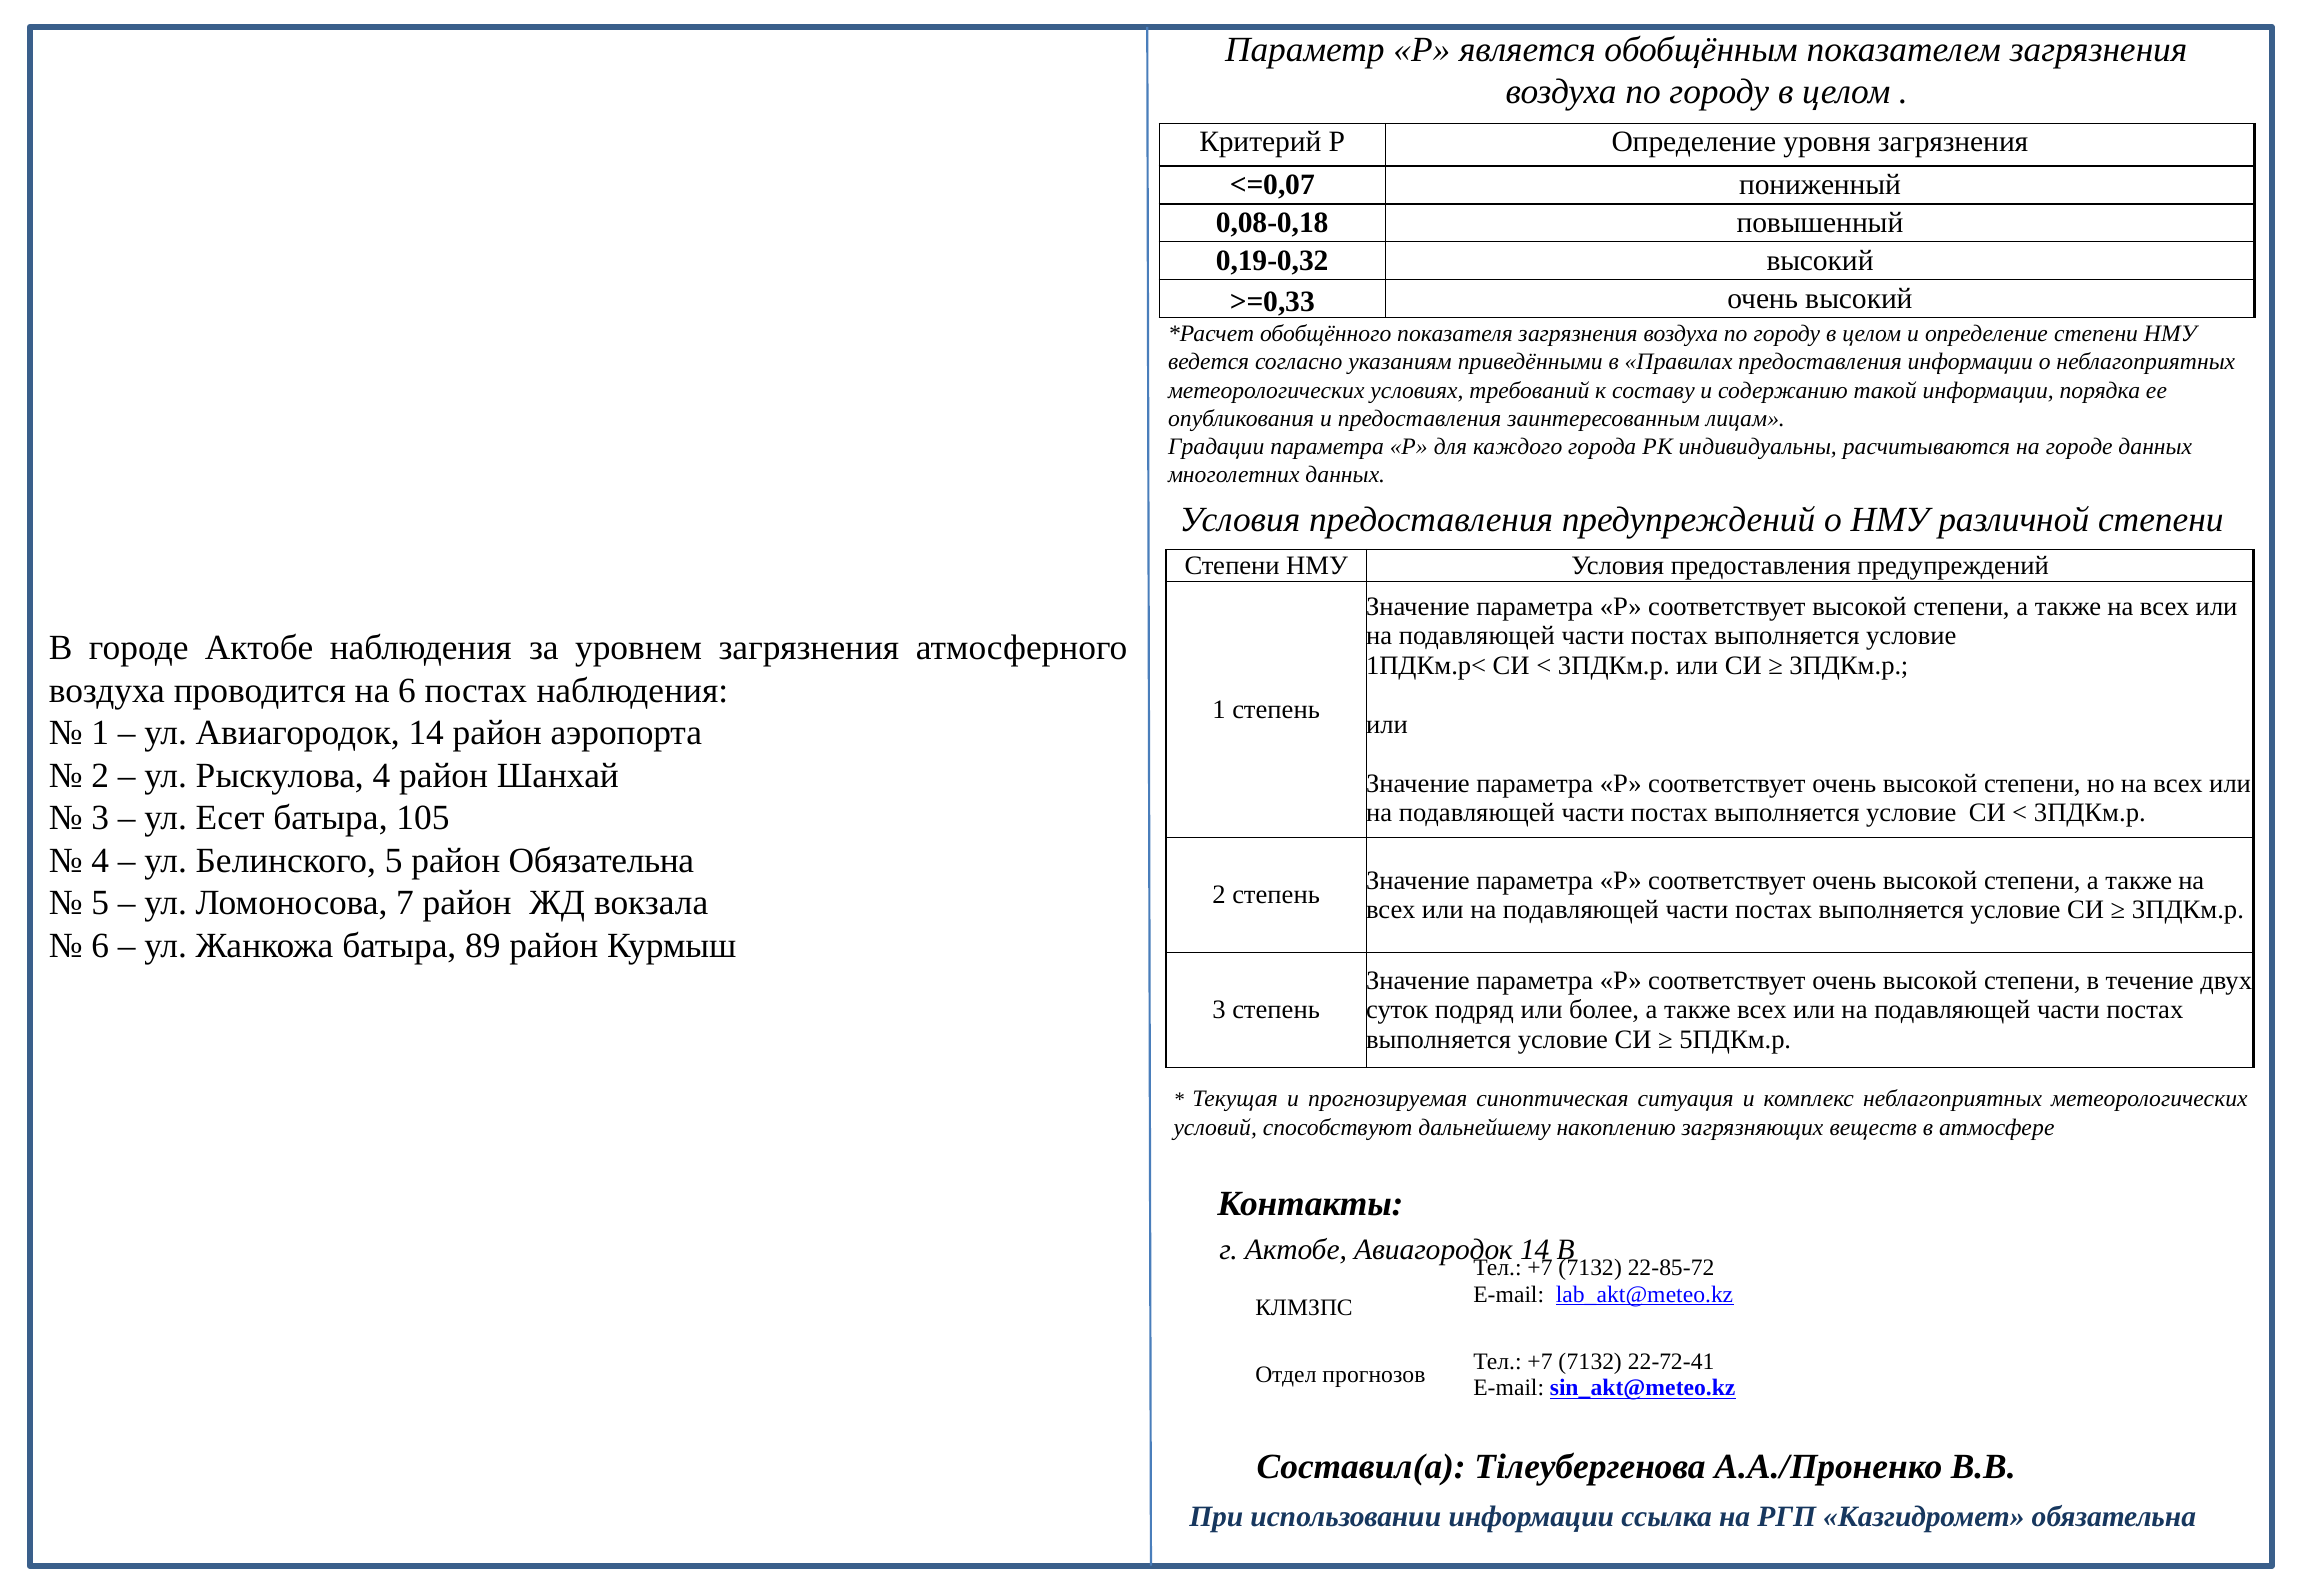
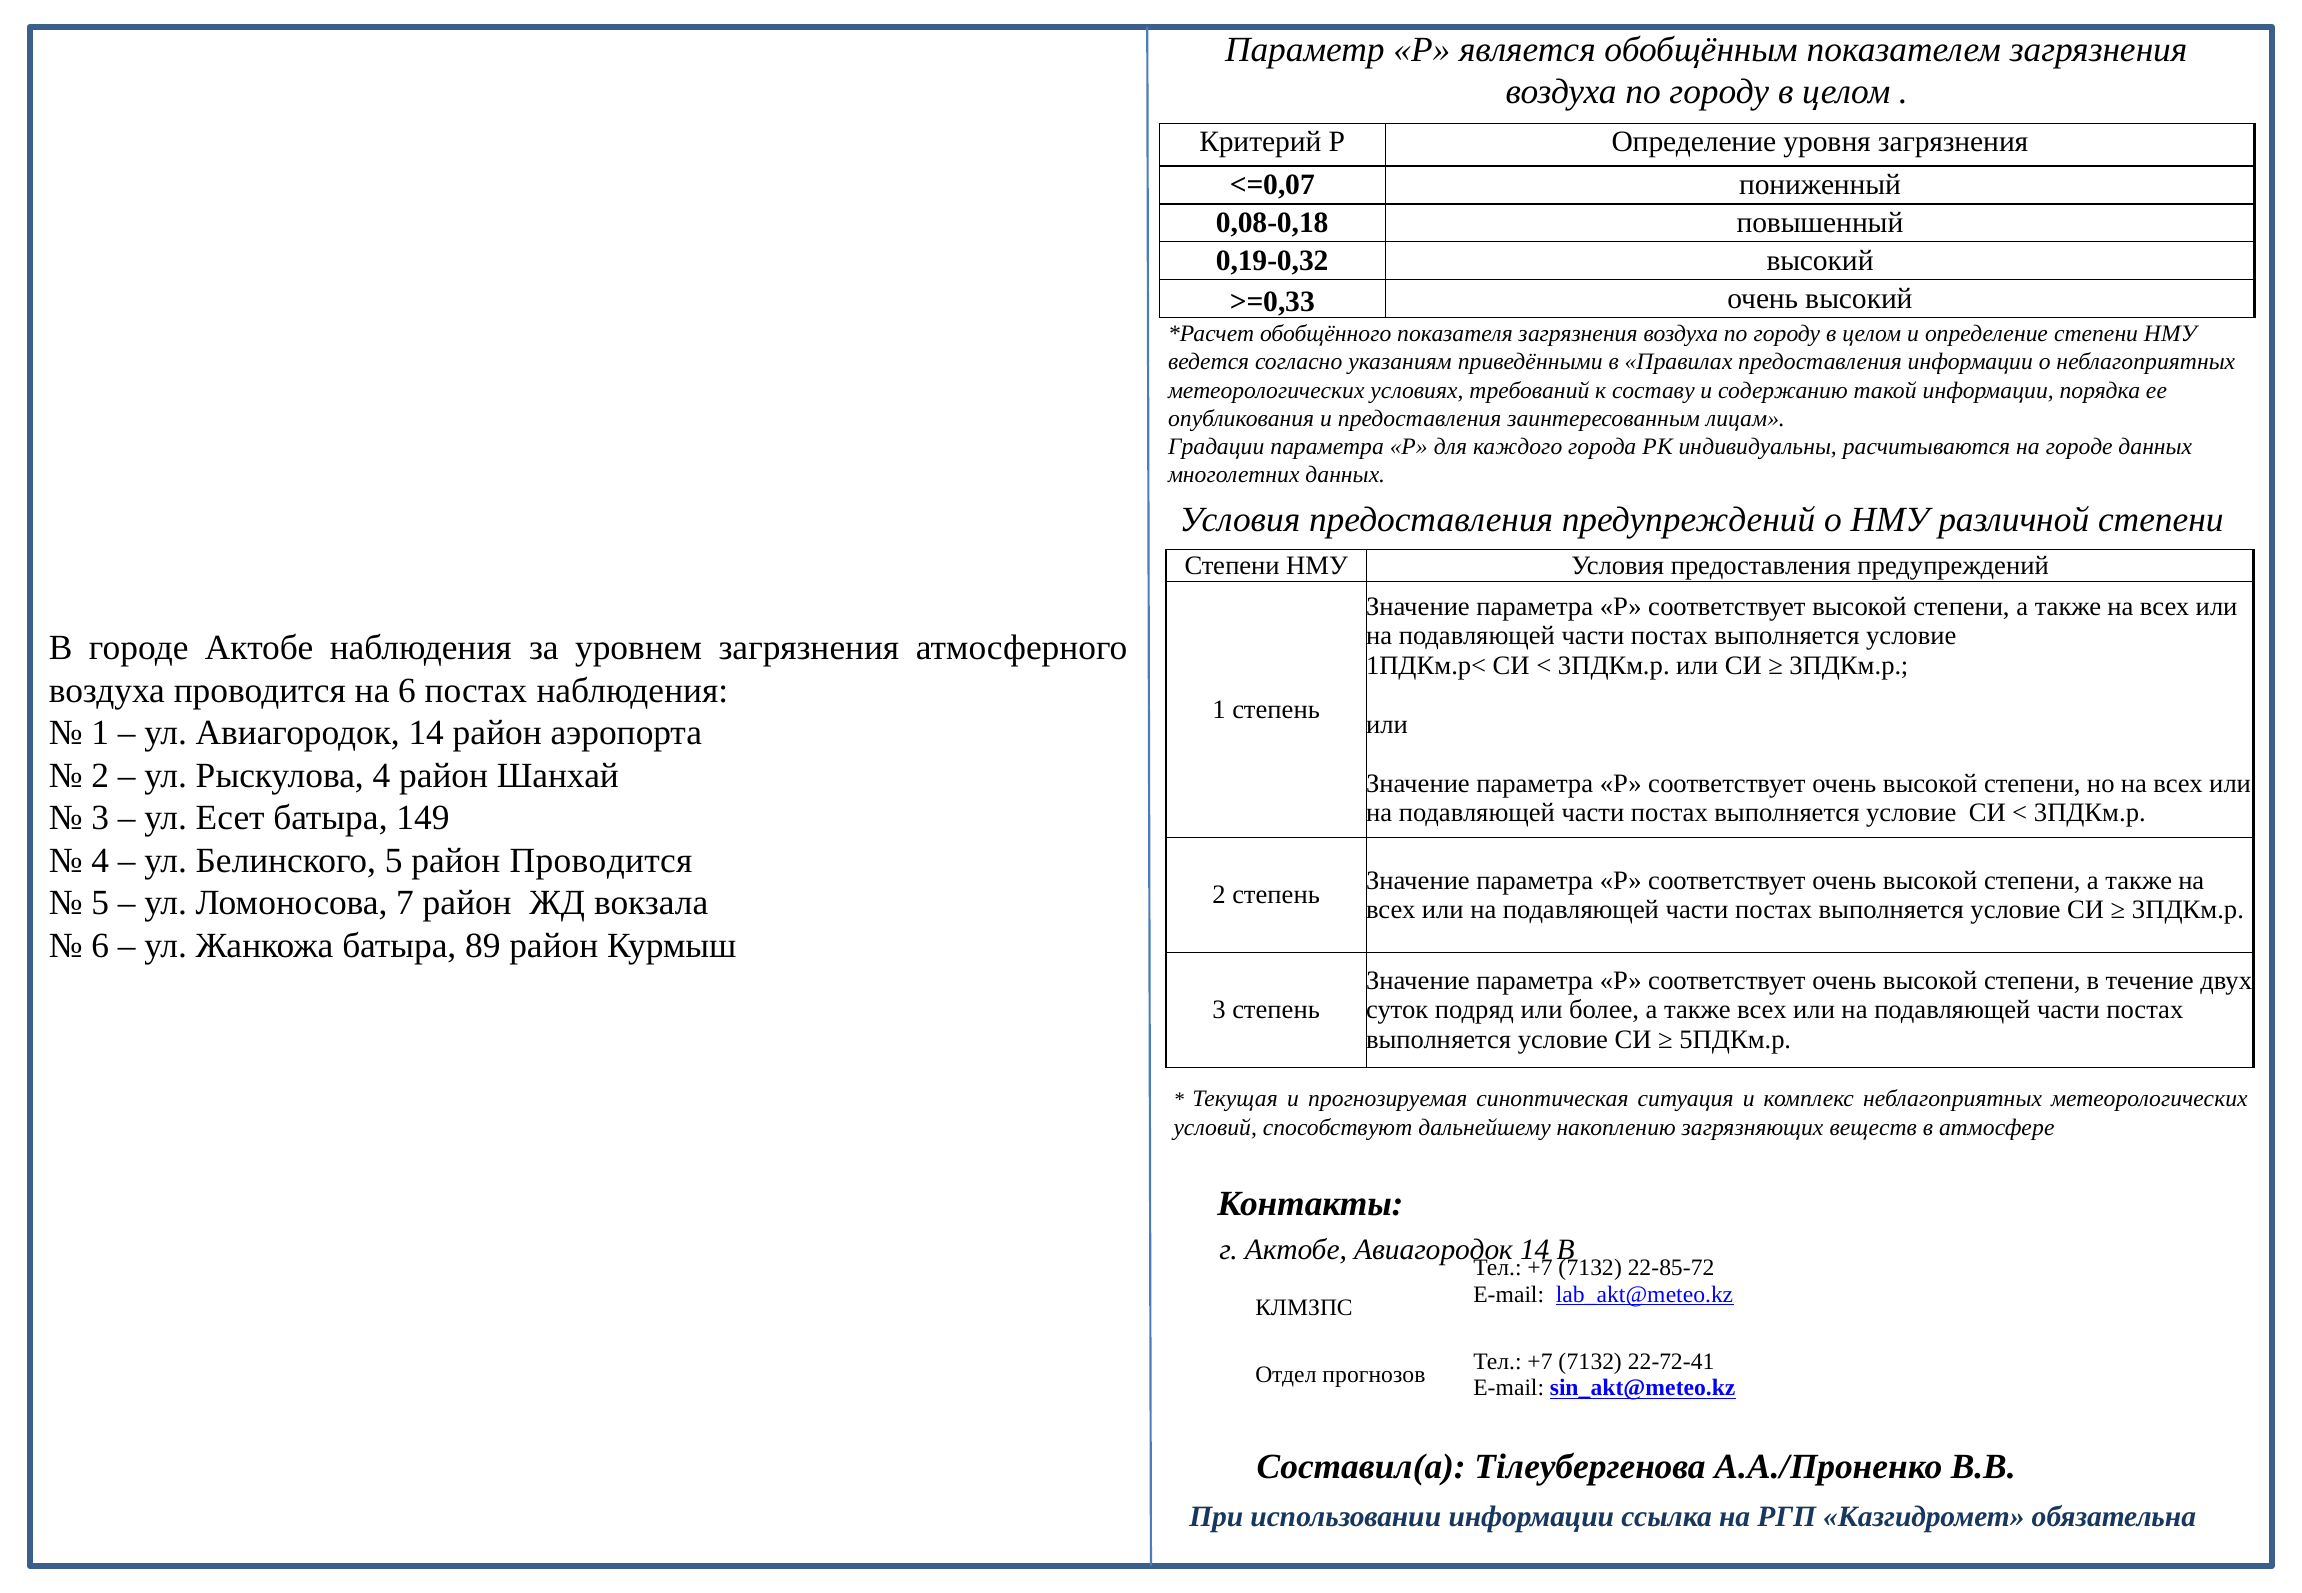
105: 105 -> 149 (423, 818)
район Обязательна: Обязательна -> Проводится (601, 861)
